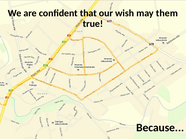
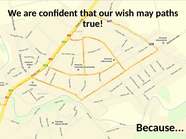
them: them -> paths (167, 13)
